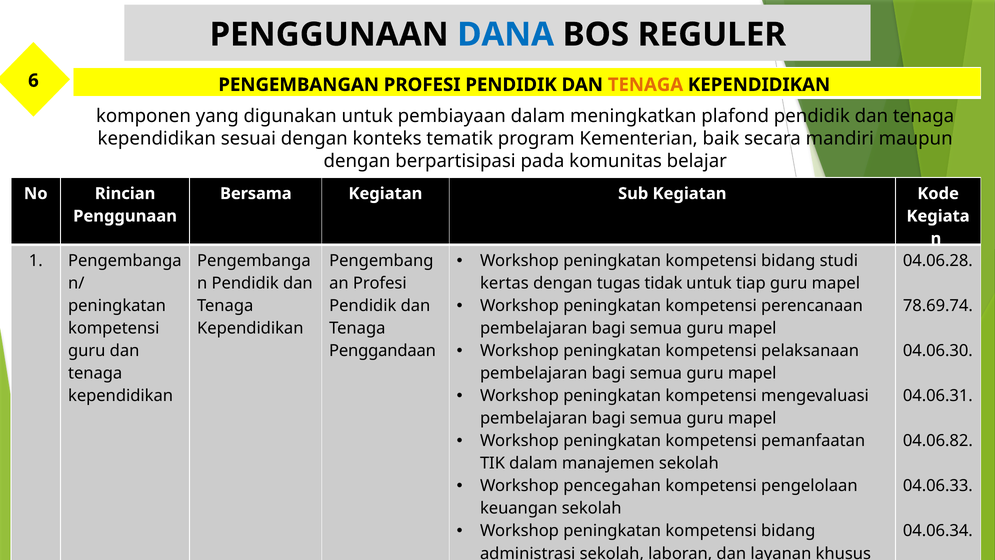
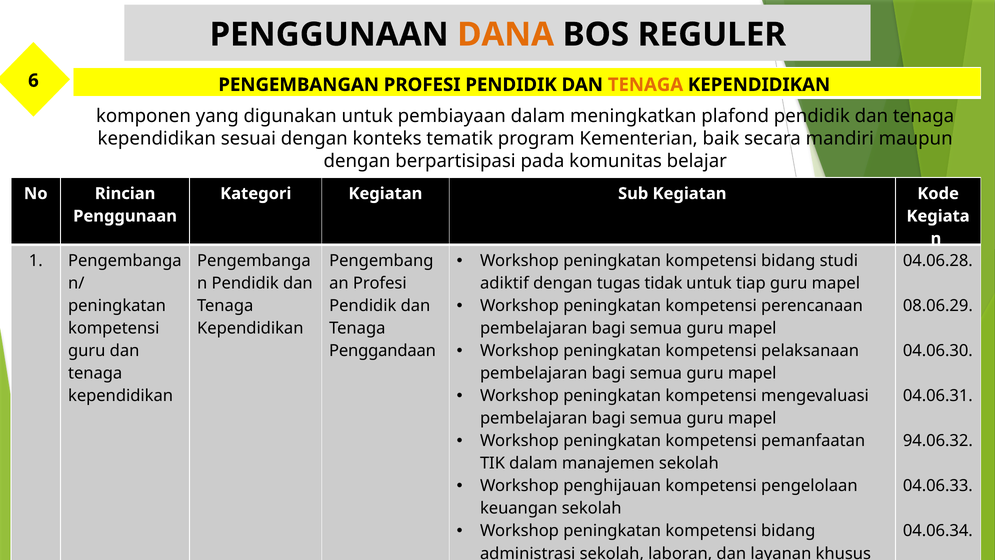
DANA colour: blue -> orange (506, 35)
Bersama: Bersama -> Kategori (256, 193)
kertas: kertas -> adiktif (504, 283)
78.69.74: 78.69.74 -> 08.06.29 (938, 306)
04.06.82: 04.06.82 -> 94.06.32 (938, 441)
pencegahan: pencegahan -> penghijauan (612, 486)
